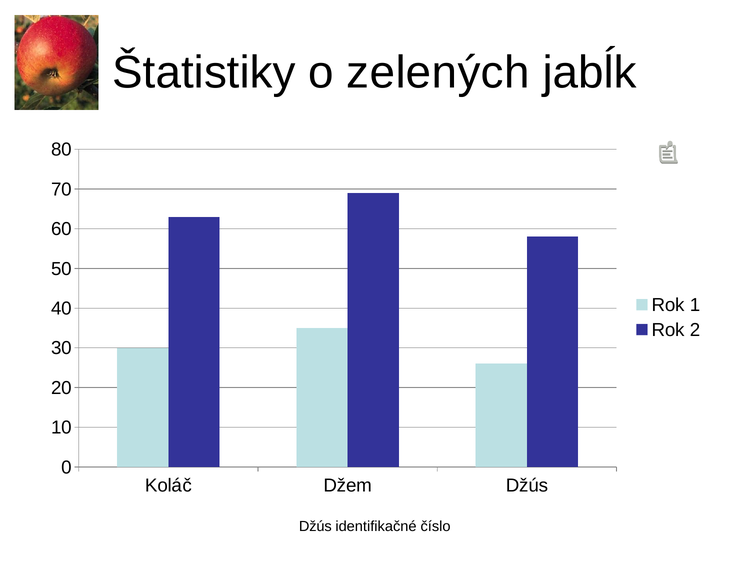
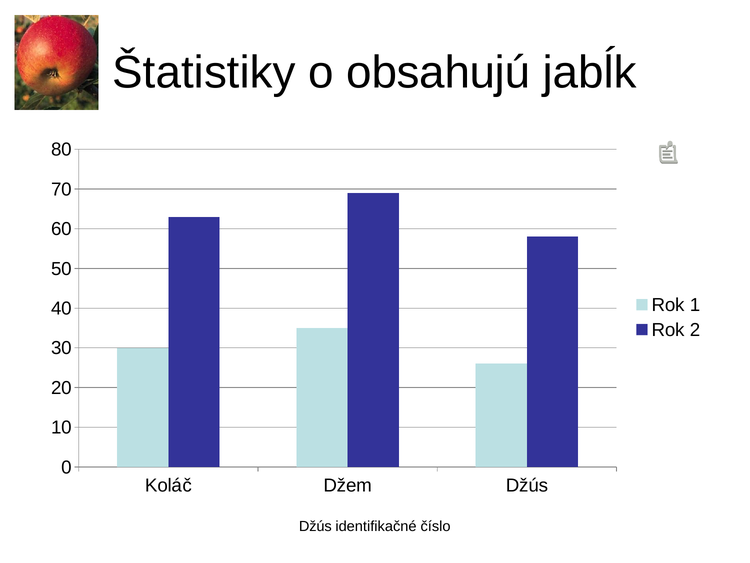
zelených: zelených -> obsahujú (438, 73)
